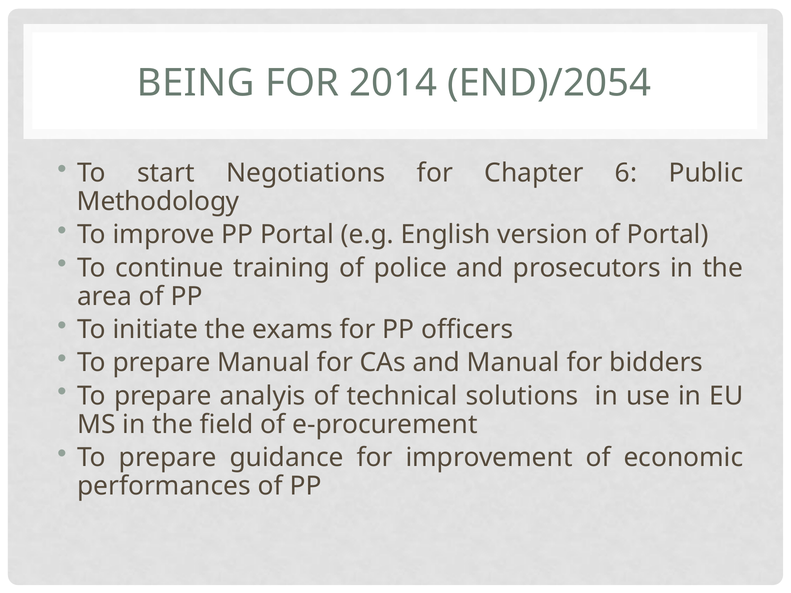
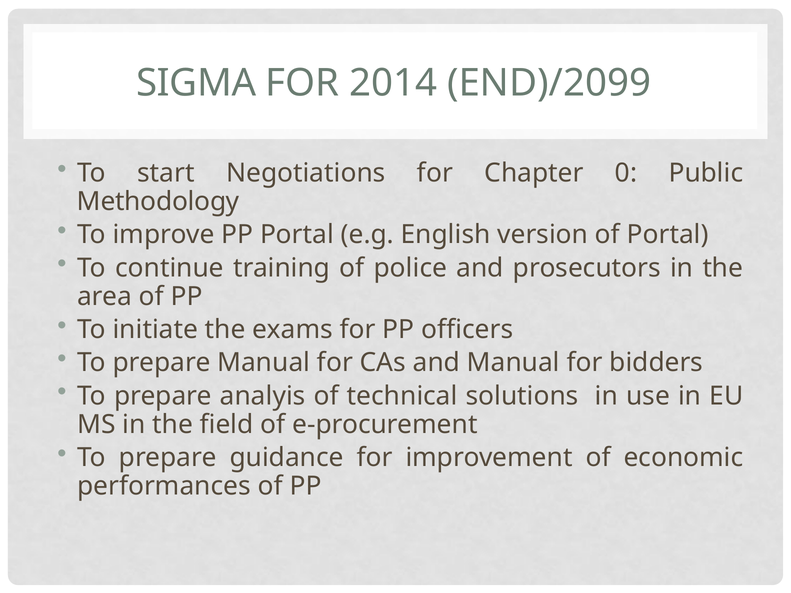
BEING: BEING -> SIGMA (196, 83)
END)/2054: END)/2054 -> END)/2099 (549, 83)
6: 6 -> 0 (626, 173)
